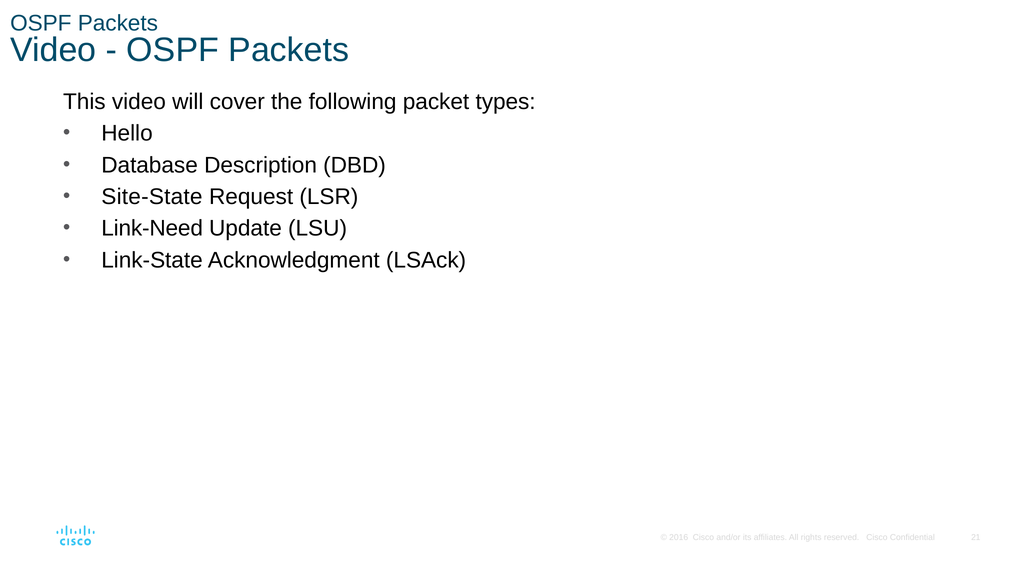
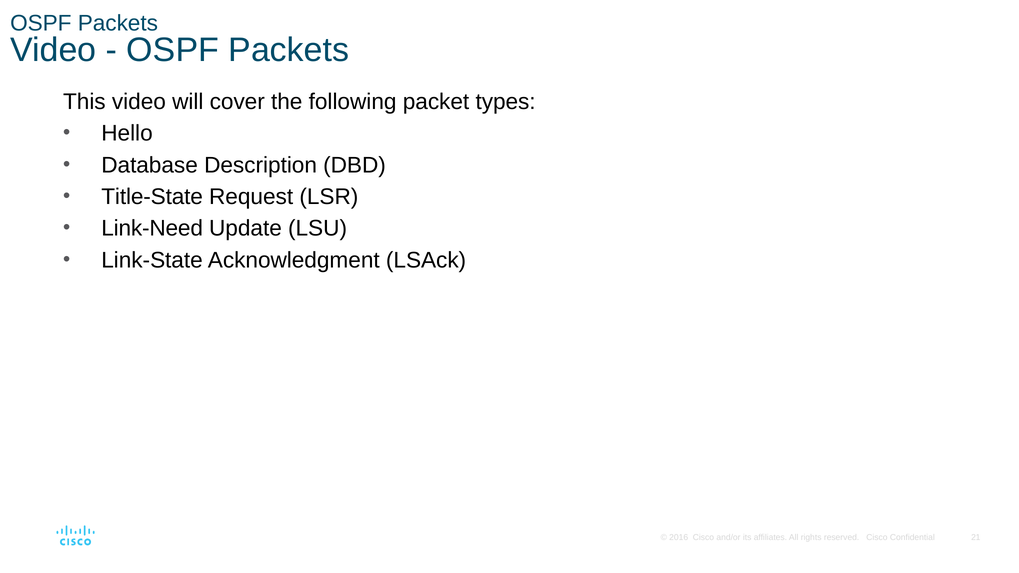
Site-State: Site-State -> Title-State (152, 197)
